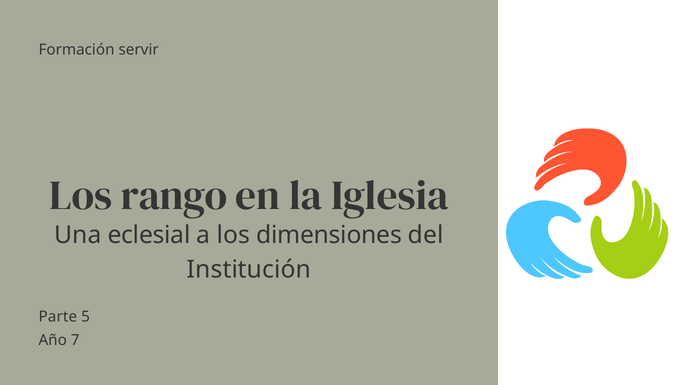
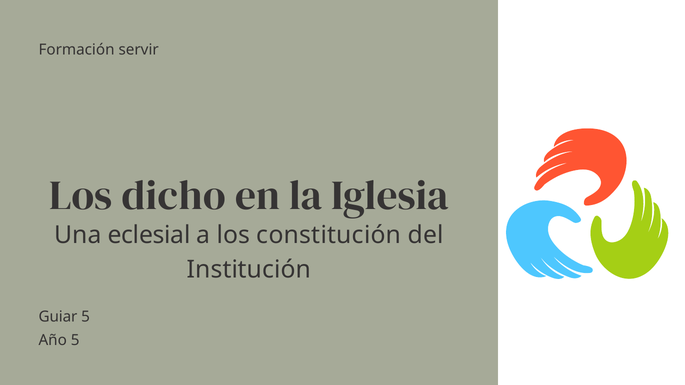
rango: rango -> dicho (174, 196)
dimensiones: dimensiones -> constitución (329, 235)
Parte: Parte -> Guiar (58, 317)
Año 7: 7 -> 5 (75, 340)
